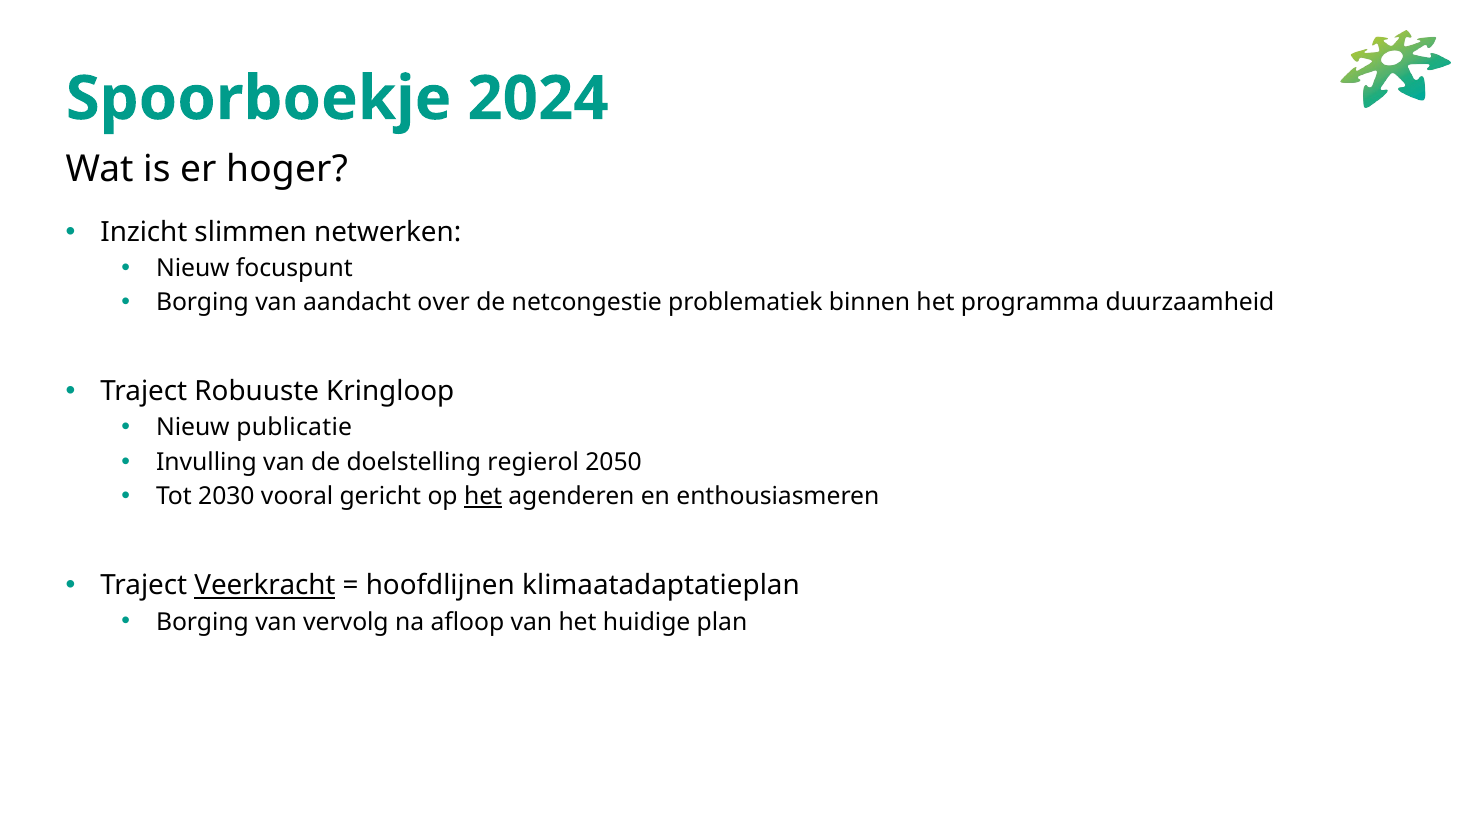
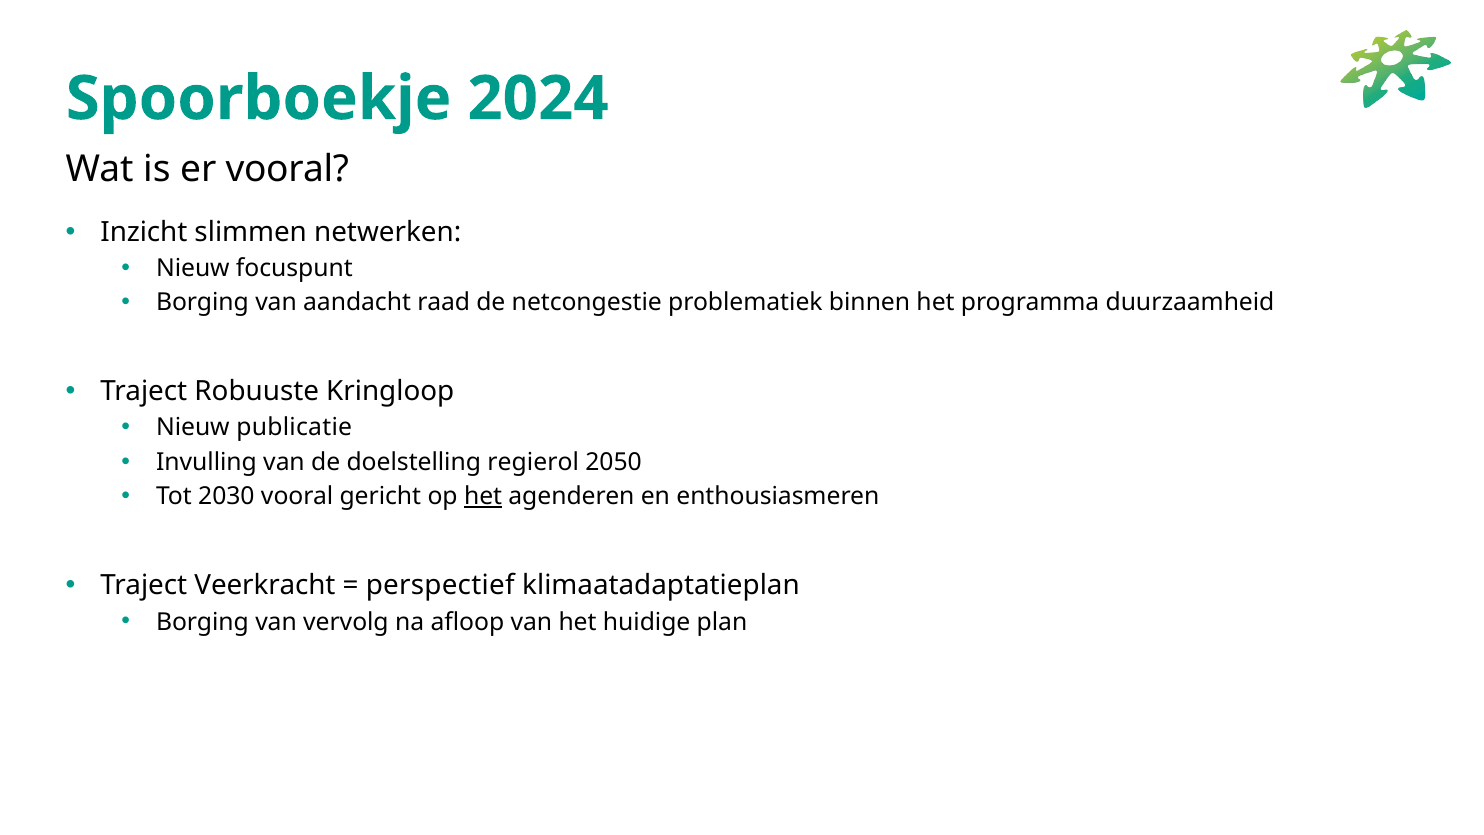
er hoger: hoger -> vooral (287, 169)
over: over -> raad (444, 302)
Veerkracht underline: present -> none (265, 586)
hoofdlijnen: hoofdlijnen -> perspectief (440, 586)
